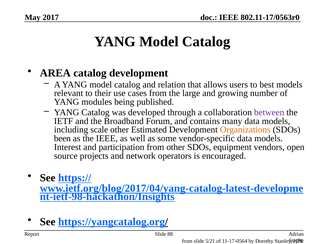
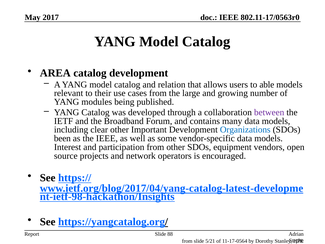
best: best -> able (267, 84)
scale: scale -> clear (99, 130)
Estimated: Estimated -> Important (149, 130)
Organizations colour: orange -> blue (245, 130)
